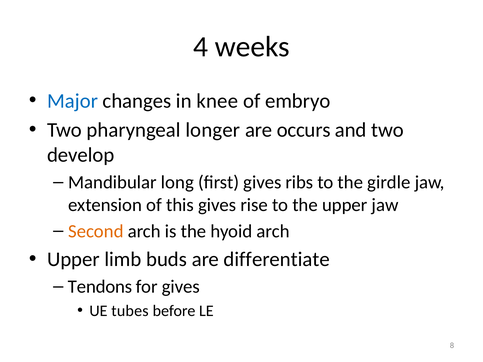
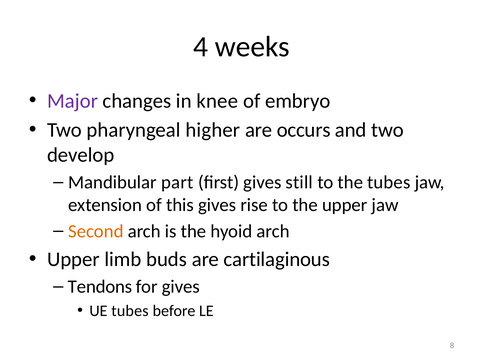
Major colour: blue -> purple (73, 101)
longer: longer -> higher (213, 130)
long: long -> part (177, 182)
ribs: ribs -> still (299, 182)
the girdle: girdle -> tubes (389, 182)
differentiate: differentiate -> cartilaginous (277, 260)
